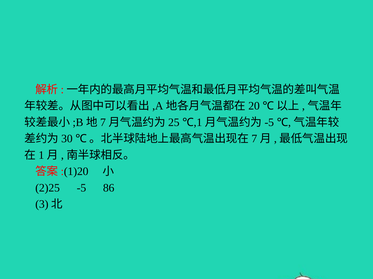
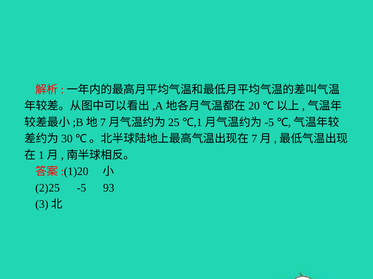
86: 86 -> 93 (109, 188)
